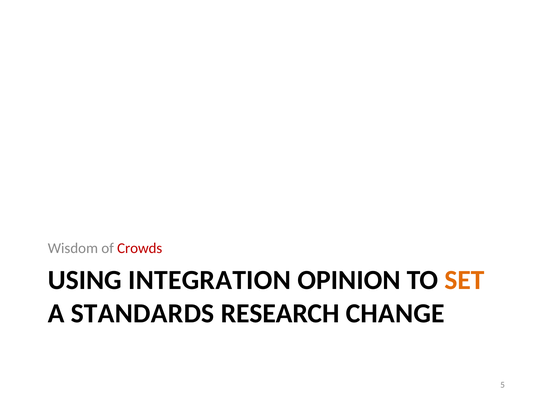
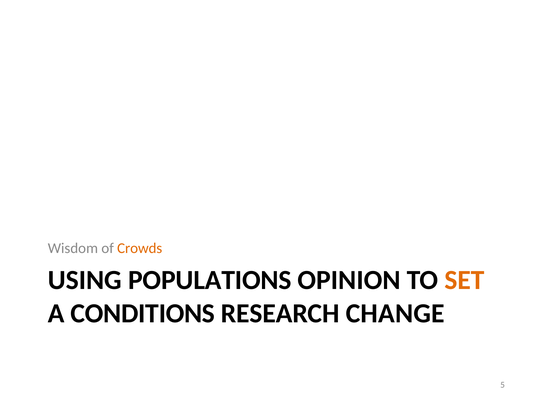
Crowds colour: red -> orange (140, 248)
INTEGRATION: INTEGRATION -> POPULATIONS (210, 280)
STANDARDS: STANDARDS -> CONDITIONS (143, 313)
